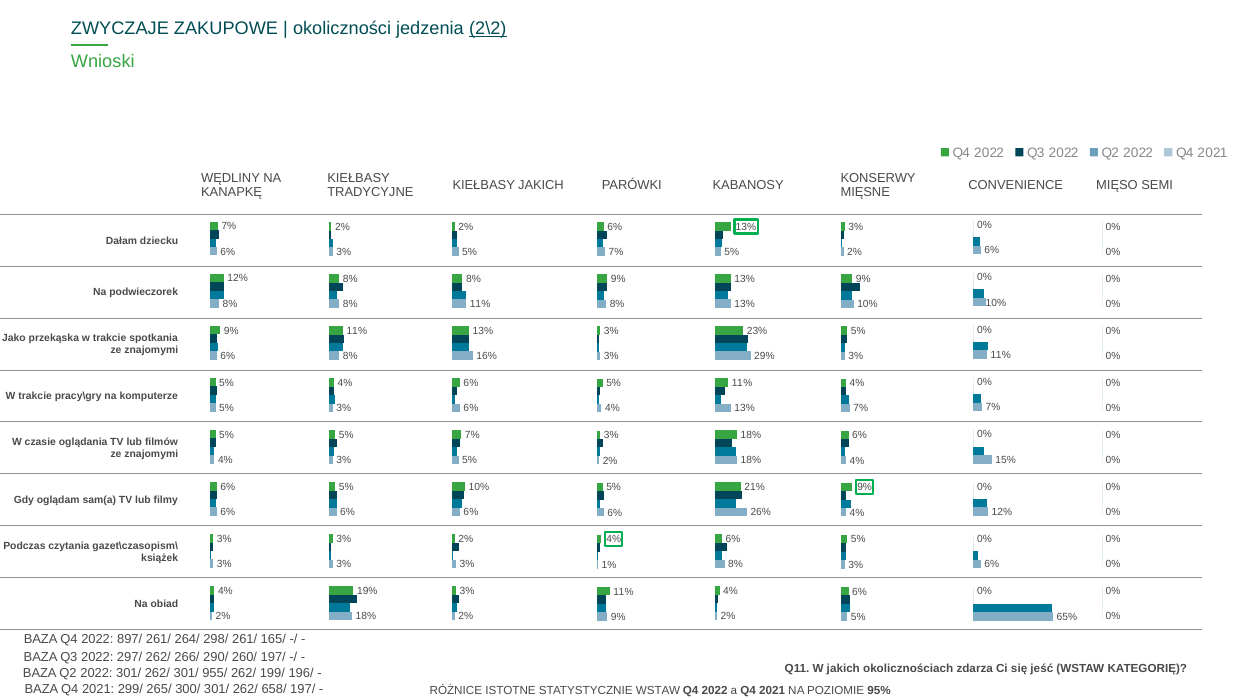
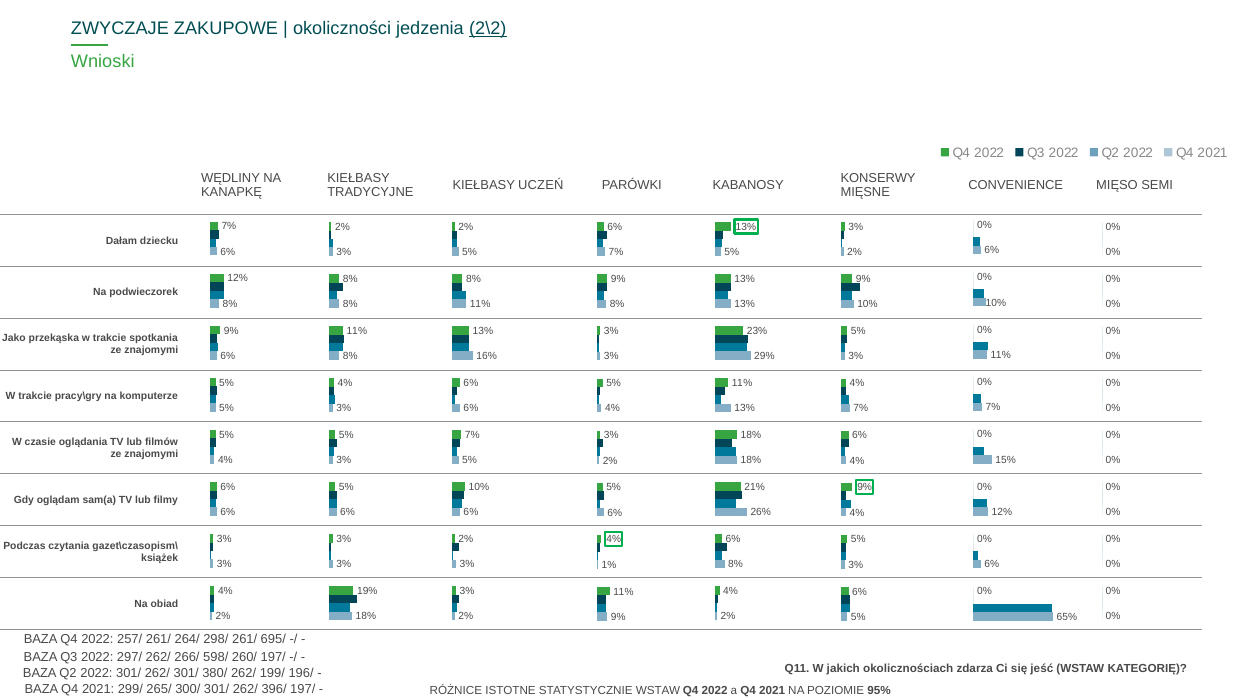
KIEŁBASY JAKICH: JAKICH -> UCZEŃ (541, 185)
897/: 897/ -> 257/ (130, 640)
165/: 165/ -> 695/ (273, 640)
290/: 290/ -> 598/ (216, 658)
955/: 955/ -> 380/ (215, 673)
658/: 658/ -> 396/ (274, 690)
